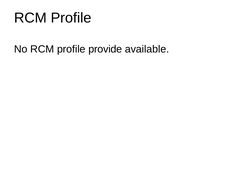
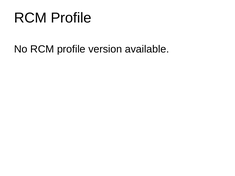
provide: provide -> version (105, 49)
